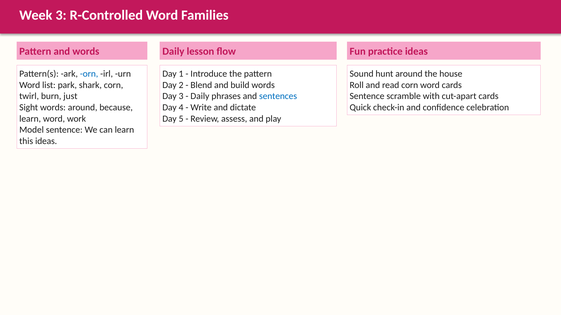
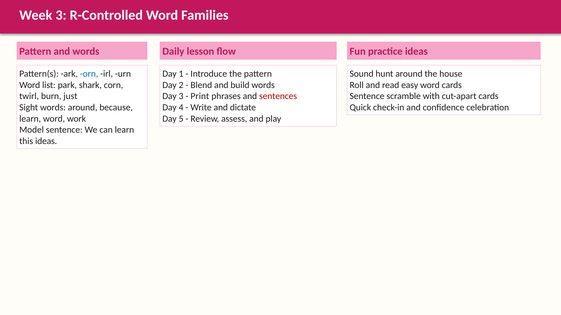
read corn: corn -> easy (410, 85)
Daily: Daily -> Print (200, 96)
sentences colour: blue -> red (278, 96)
